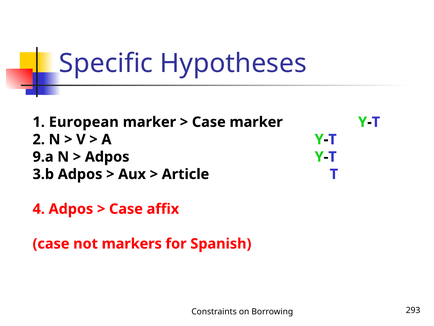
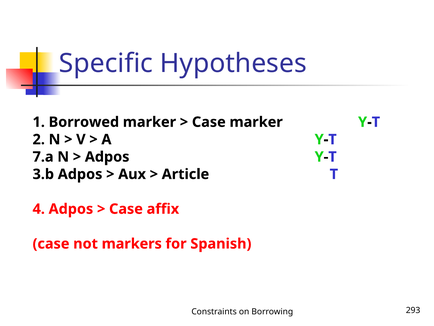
European: European -> Borrowed (84, 122)
9.a: 9.a -> 7.a (43, 157)
